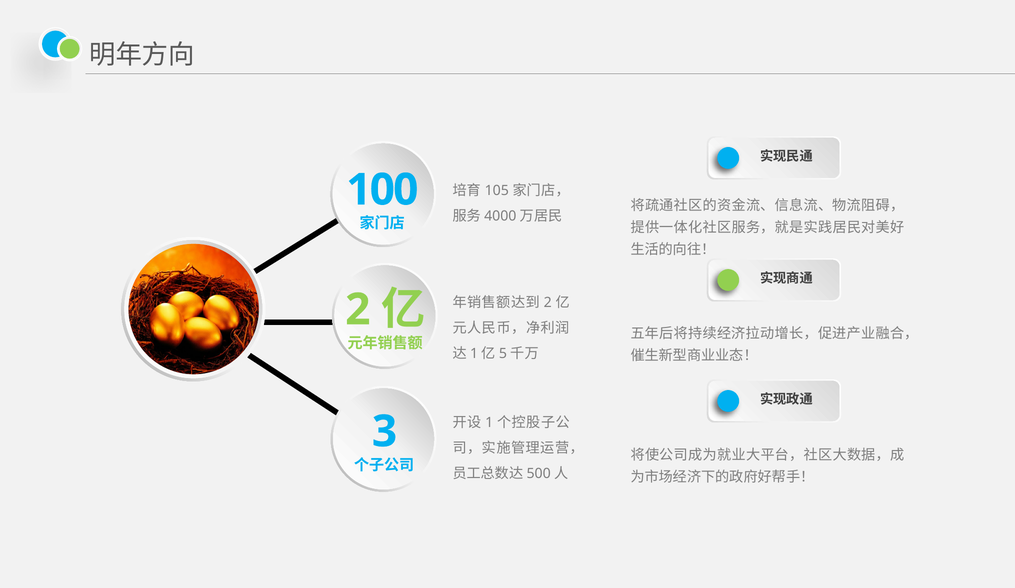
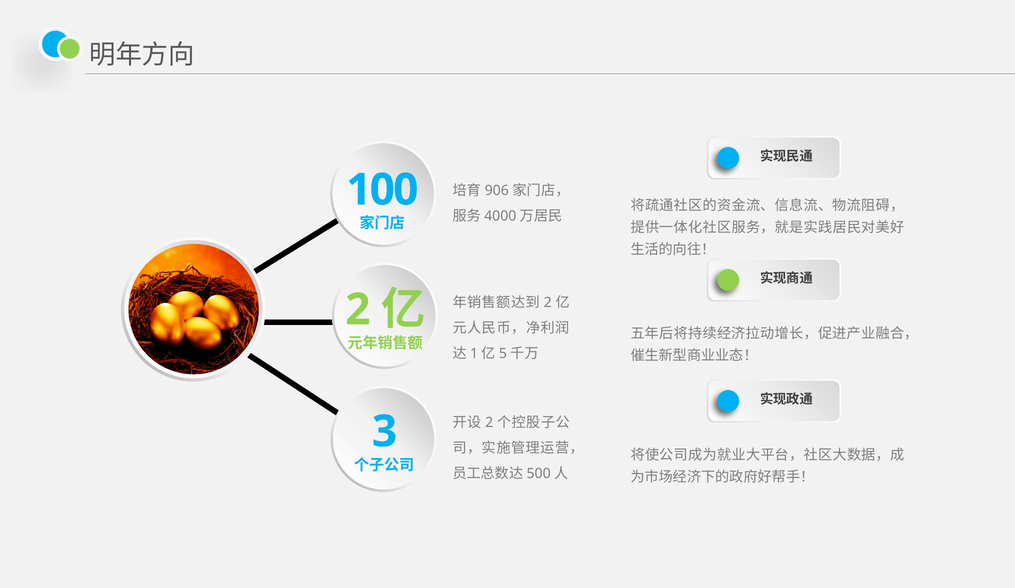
105: 105 -> 906 (497, 190)
1: 1 -> 2 (489, 423)
